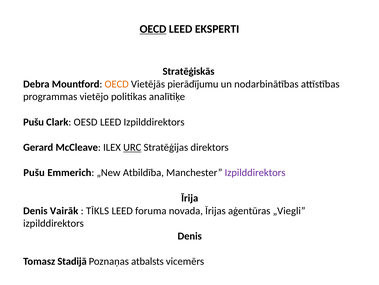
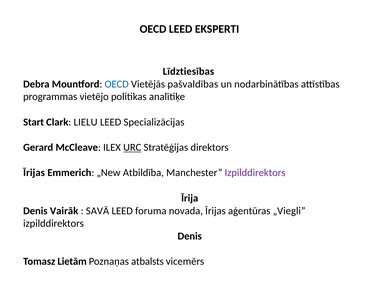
OECD underline: present -> none (153, 29)
Stratēģiskās: Stratēģiskās -> Līdztiesības (188, 71)
OECD colour: orange -> blue (117, 84)
pierādījumu: pierādījumu -> pašvaldības (193, 84)
Pušu: Pušu -> Start (34, 122)
OESD: OESD -> LIELU (86, 122)
LEED Izpilddirektors: Izpilddirektors -> Specializācijas (154, 122)
Pušu: Pušu -> Īrijas (34, 172)
TĪKLS: TĪKLS -> SAVĀ (98, 210)
Stadijā: Stadijā -> Lietām (72, 261)
